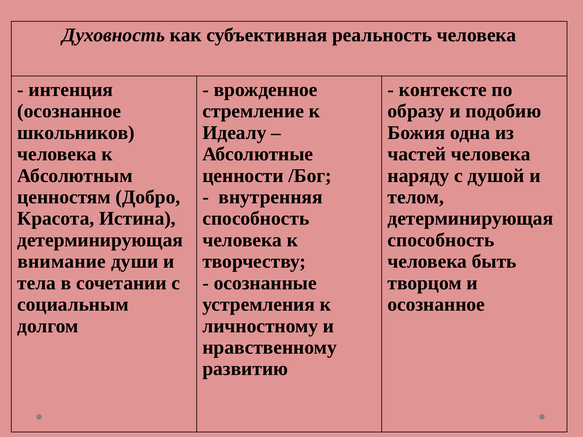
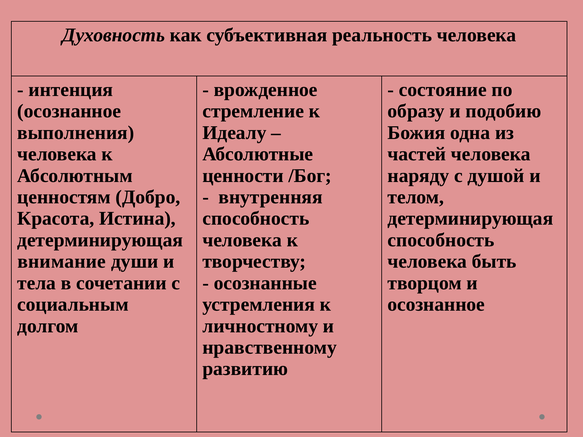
контексте: контексте -> состояние (443, 90)
школьников: школьников -> выполнения (76, 133)
